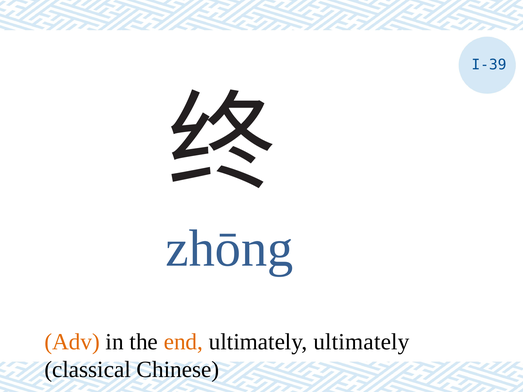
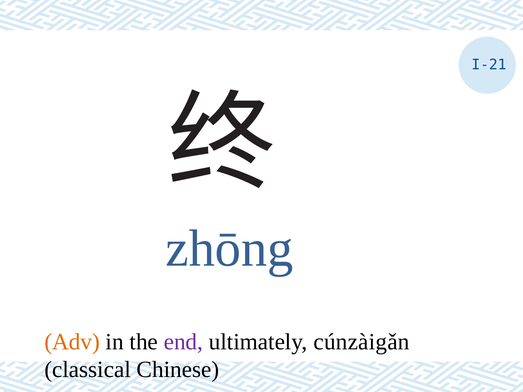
I-39: I-39 -> I-21 (489, 65)
end colour: orange -> purple (183, 342)
ultimately ultimately: ultimately -> cúnzàigǎn (362, 342)
